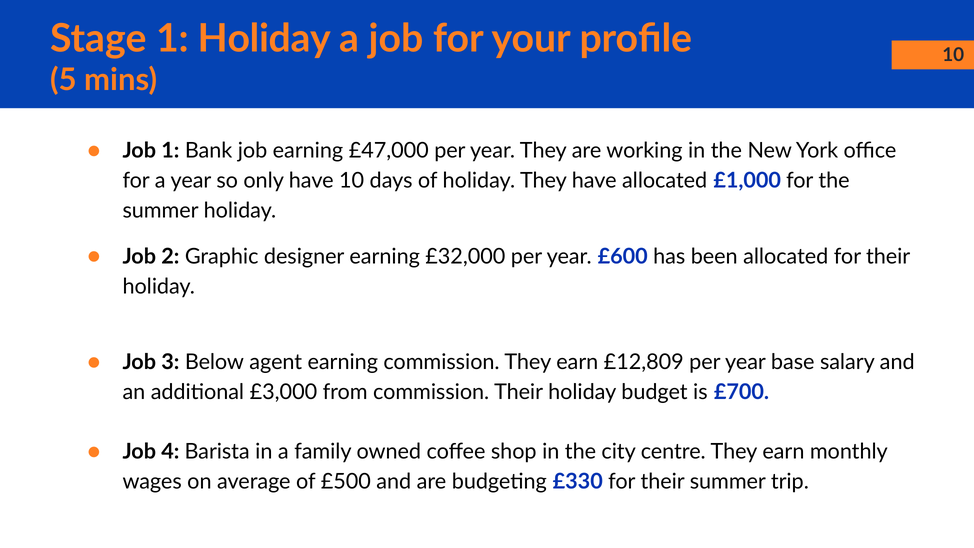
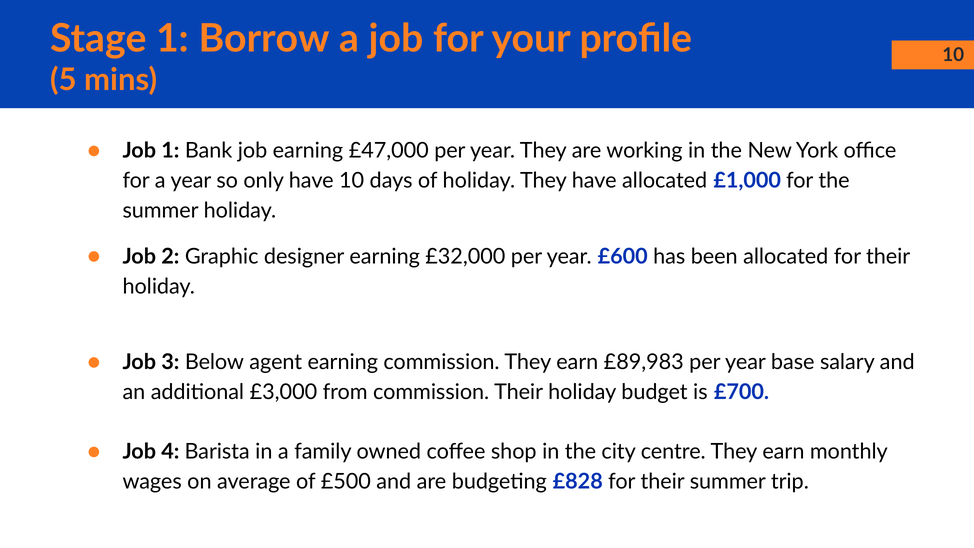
1 Holiday: Holiday -> Borrow (264, 39)
£12,809: £12,809 -> £89,983 (644, 362)
£330: £330 -> £828 (578, 482)
